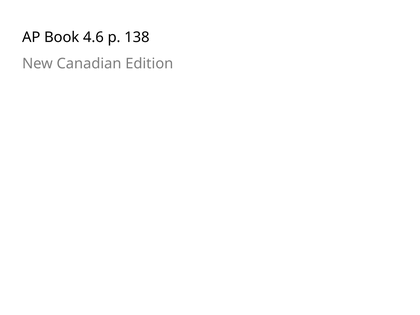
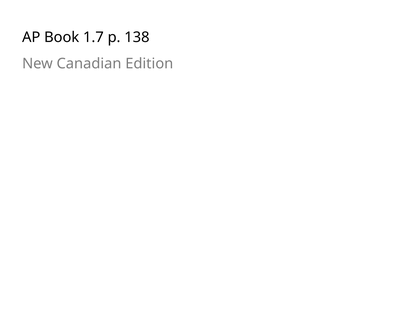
4.6: 4.6 -> 1.7 (93, 37)
